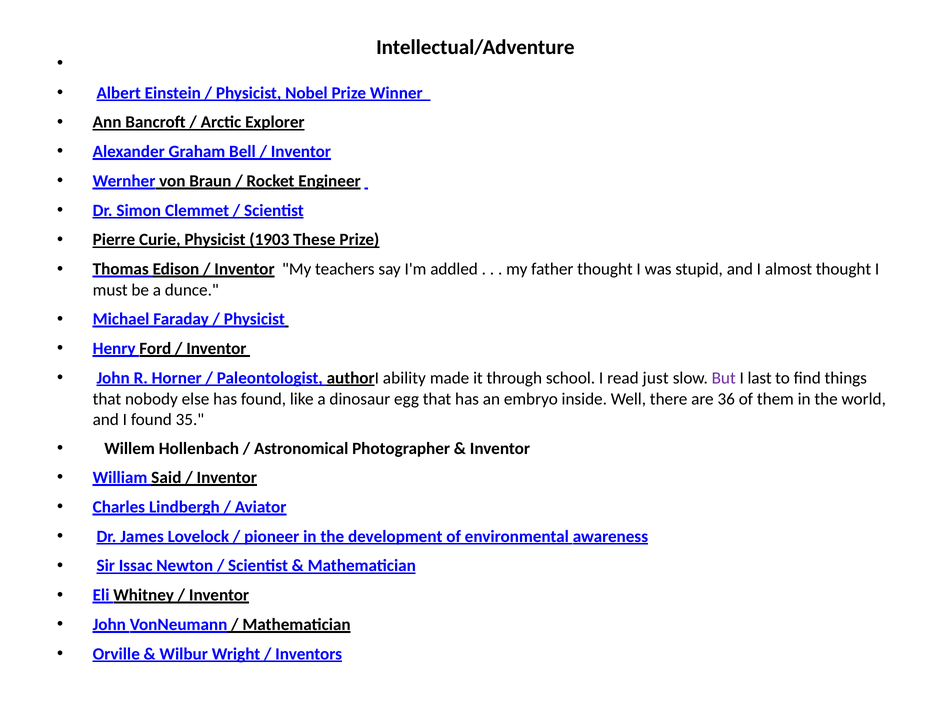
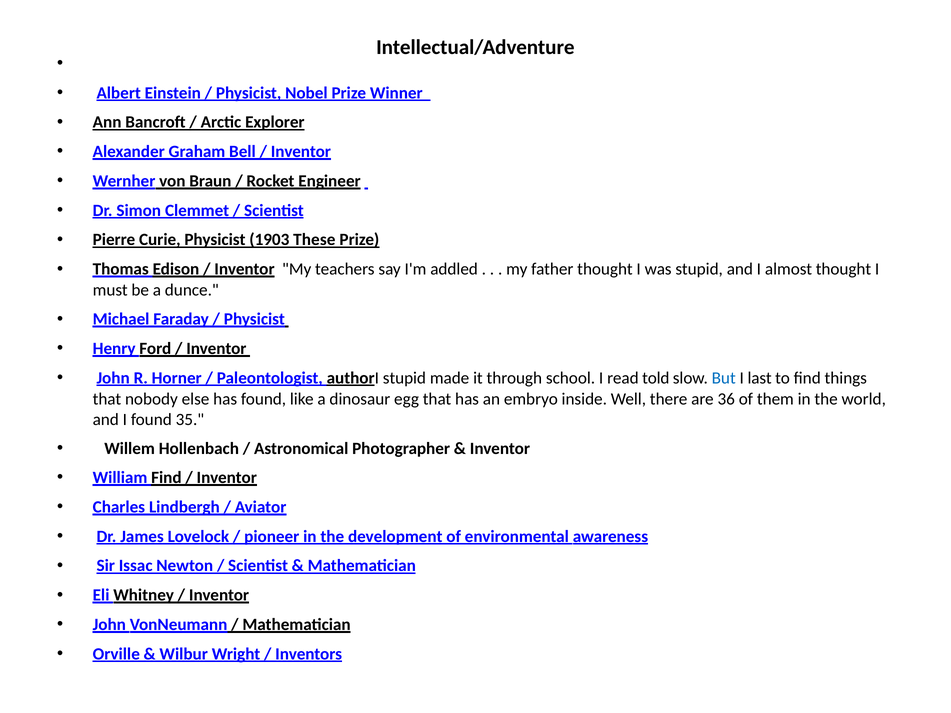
authorI ability: ability -> stupid (404, 378)
just: just -> told (656, 378)
But colour: purple -> blue (724, 378)
William Said: Said -> Find (166, 478)
